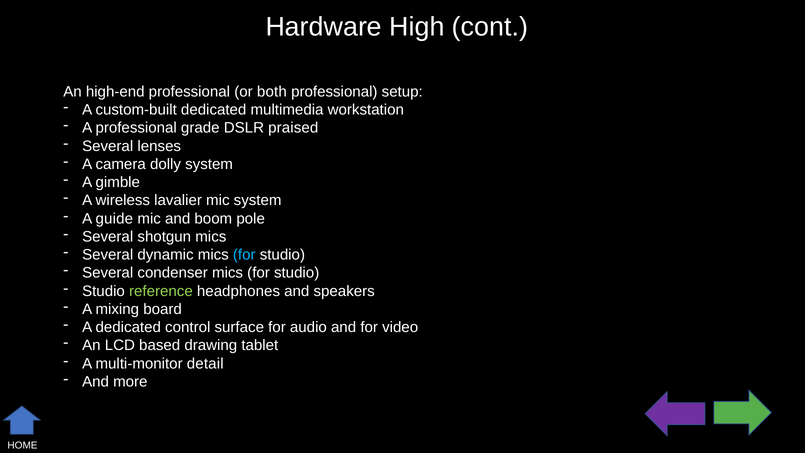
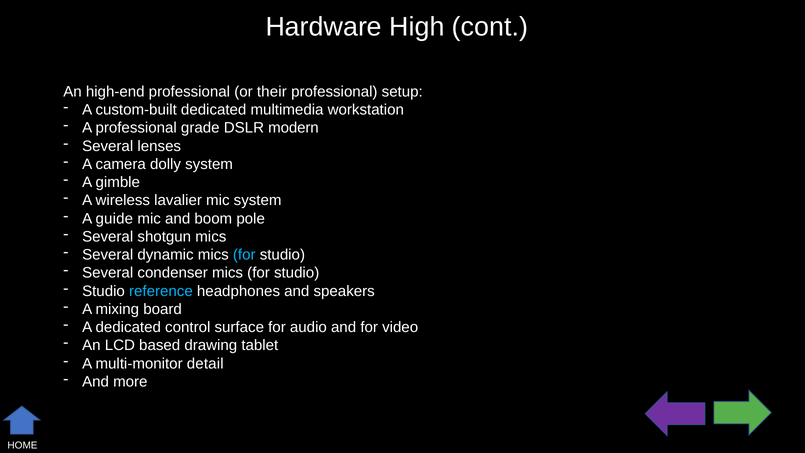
both: both -> their (272, 92)
praised: praised -> modern (293, 128)
reference colour: light green -> light blue (161, 291)
